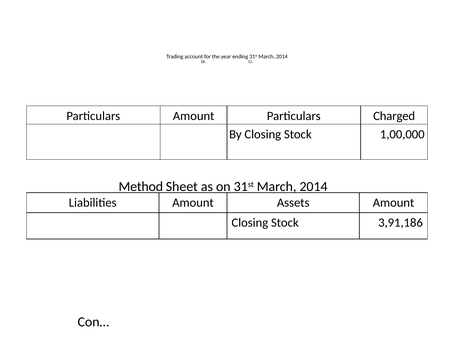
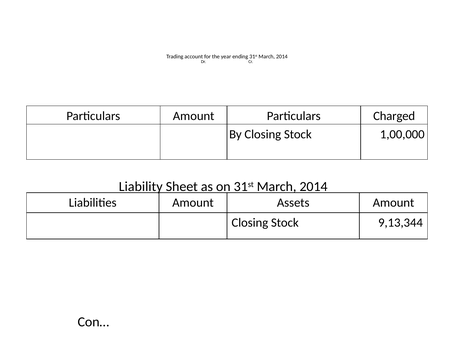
Method: Method -> Liability (141, 187)
3,91,186: 3,91,186 -> 9,13,344 (400, 223)
